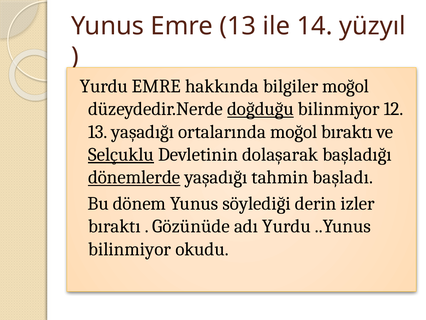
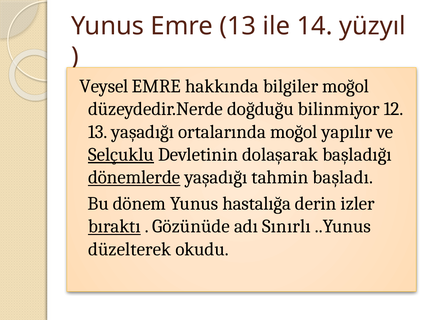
Yurdu: Yurdu -> Veysel (104, 86)
doğduğu underline: present -> none (260, 109)
moğol bıraktı: bıraktı -> yapılır (347, 132)
söylediği: söylediği -> hastalığa (257, 203)
bıraktı underline: none -> present (114, 226)
adı Yurdu: Yurdu -> Sınırlı (286, 226)
bilinmiyor: bilinmiyor -> düzelterek (130, 249)
